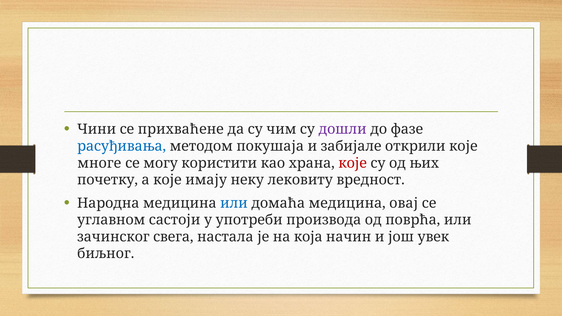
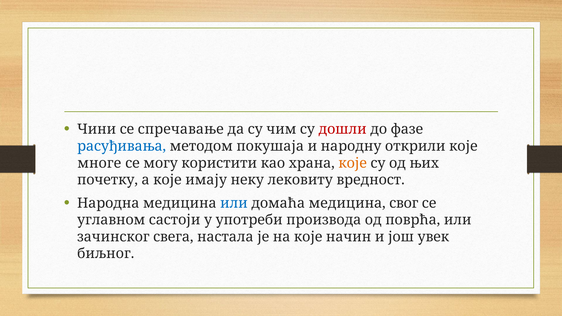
прихваћене: прихваћене -> спречавање (181, 129)
дошли colour: purple -> red (343, 129)
забијале: забијале -> народну (351, 146)
које colour: red -> orange (353, 163)
овај: овај -> свог (404, 203)
на која: која -> које (308, 237)
